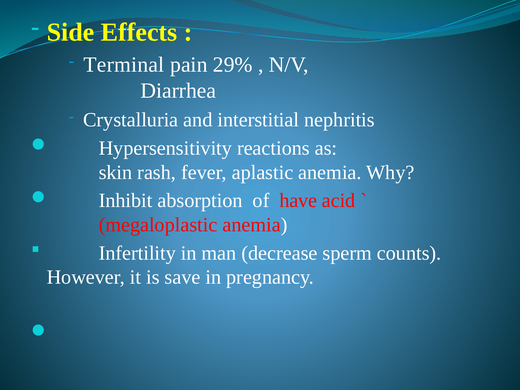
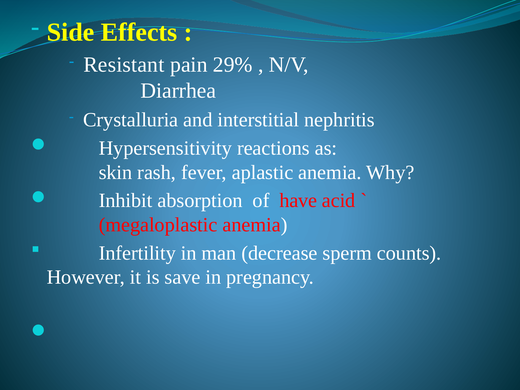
Terminal: Terminal -> Resistant (124, 65)
